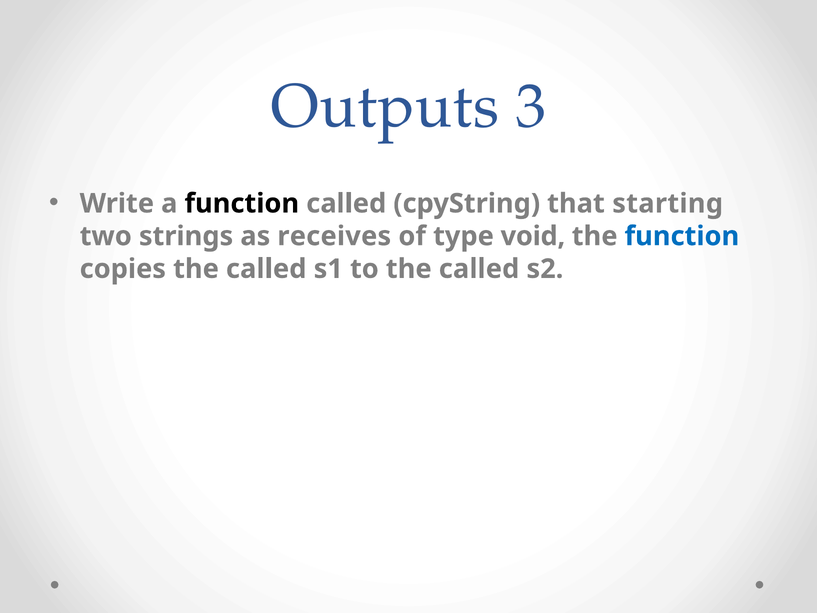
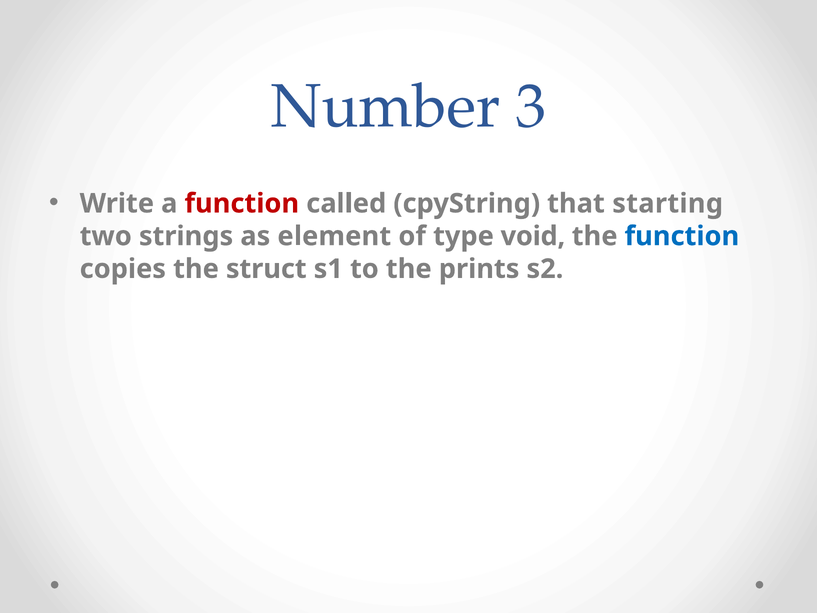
Outputs: Outputs -> Number (385, 106)
function colour: black -> red (242, 203)
receives: receives -> element (334, 236)
copies the called: called -> struct (266, 269)
to the called: called -> prints (479, 269)
